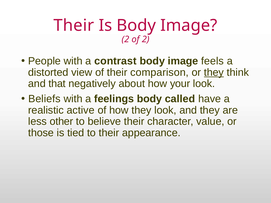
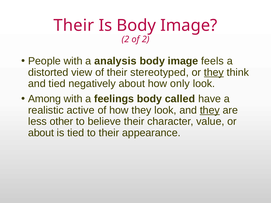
contrast: contrast -> analysis (115, 61)
comparison: comparison -> stereotyped (160, 72)
and that: that -> tied (57, 84)
your: your -> only (180, 84)
Beliefs: Beliefs -> Among (45, 99)
they underline: none -> present (210, 110)
those: those -> about (41, 133)
